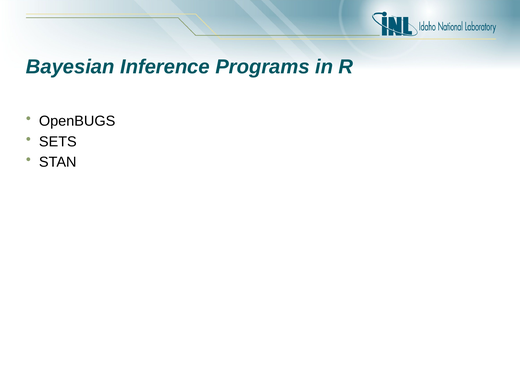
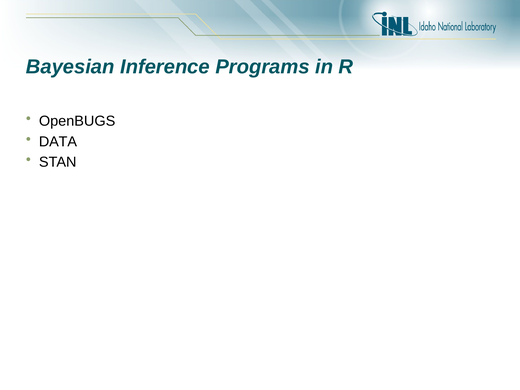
SETS: SETS -> DATA (58, 142)
